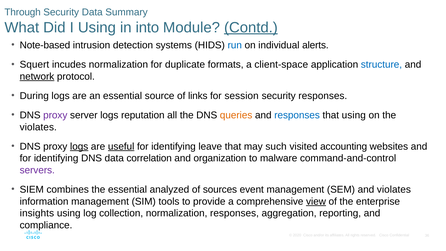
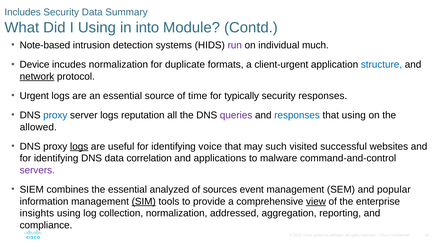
Through: Through -> Includes (23, 12)
Contd underline: present -> none (251, 27)
run colour: blue -> purple (235, 45)
alerts: alerts -> much (315, 45)
Squert: Squert -> Device (35, 65)
client-space: client-space -> client-urgent (281, 65)
During: During -> Urgent (34, 96)
links: links -> time (198, 96)
session: session -> typically (242, 96)
proxy colour: purple -> blue (55, 115)
queries colour: orange -> purple (236, 115)
violates: violates -> allowed (38, 127)
useful underline: present -> none (121, 146)
leave: leave -> voice (210, 146)
accounting: accounting -> successful (344, 146)
organization: organization -> applications (220, 158)
and violates: violates -> popular (394, 189)
SIM underline: none -> present (144, 201)
normalization responses: responses -> addressed (235, 213)
